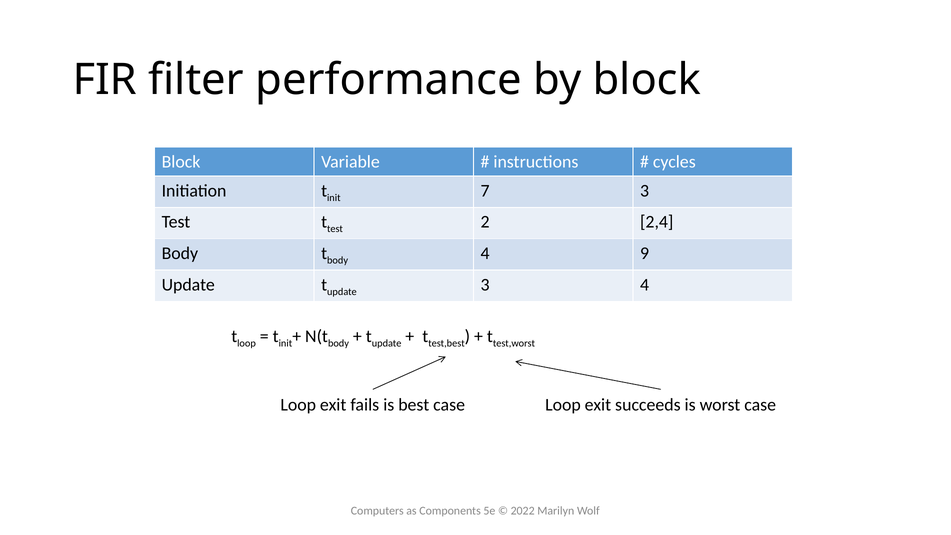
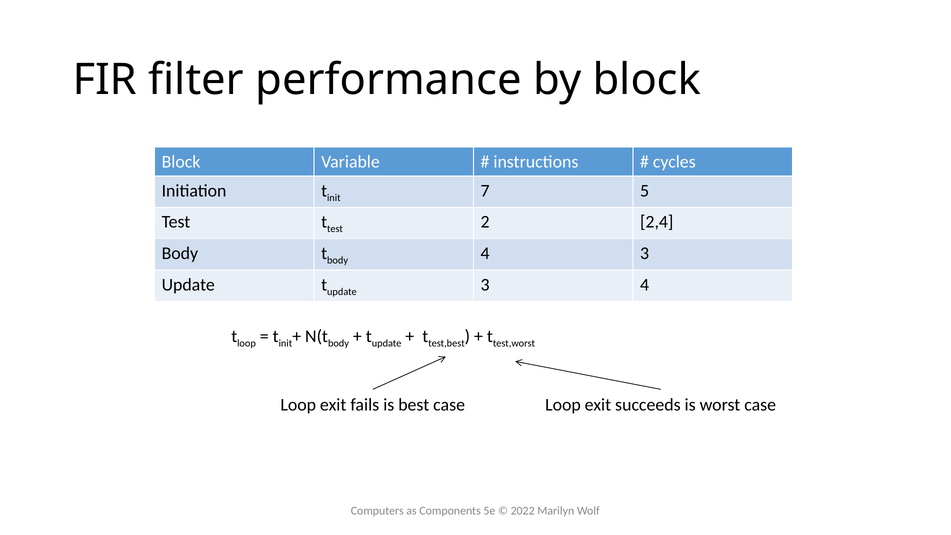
7 3: 3 -> 5 (645, 191)
4 9: 9 -> 3 (645, 253)
